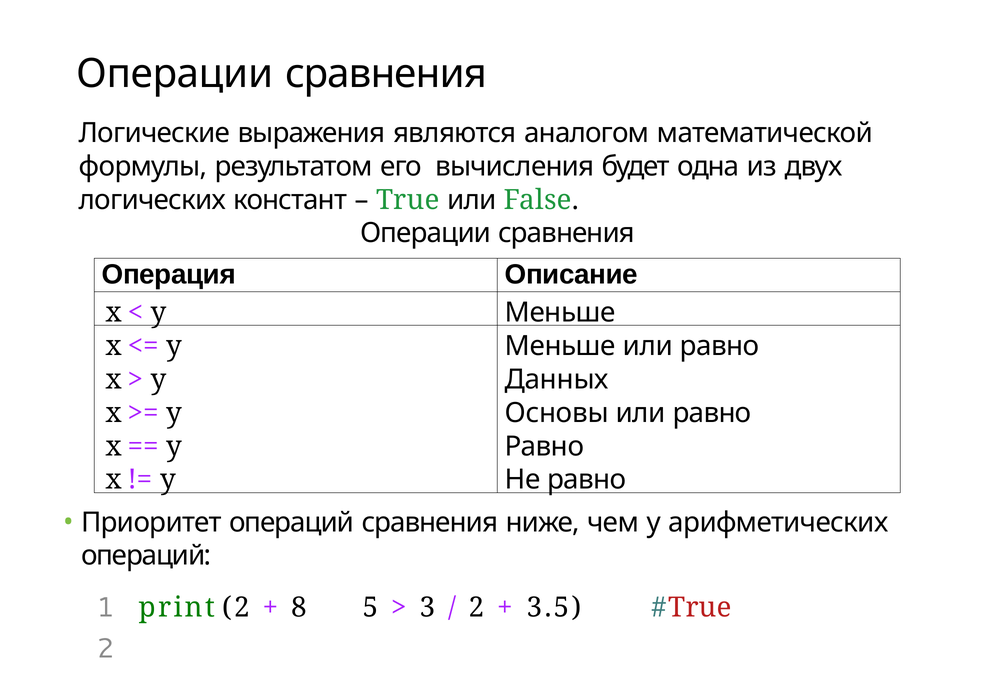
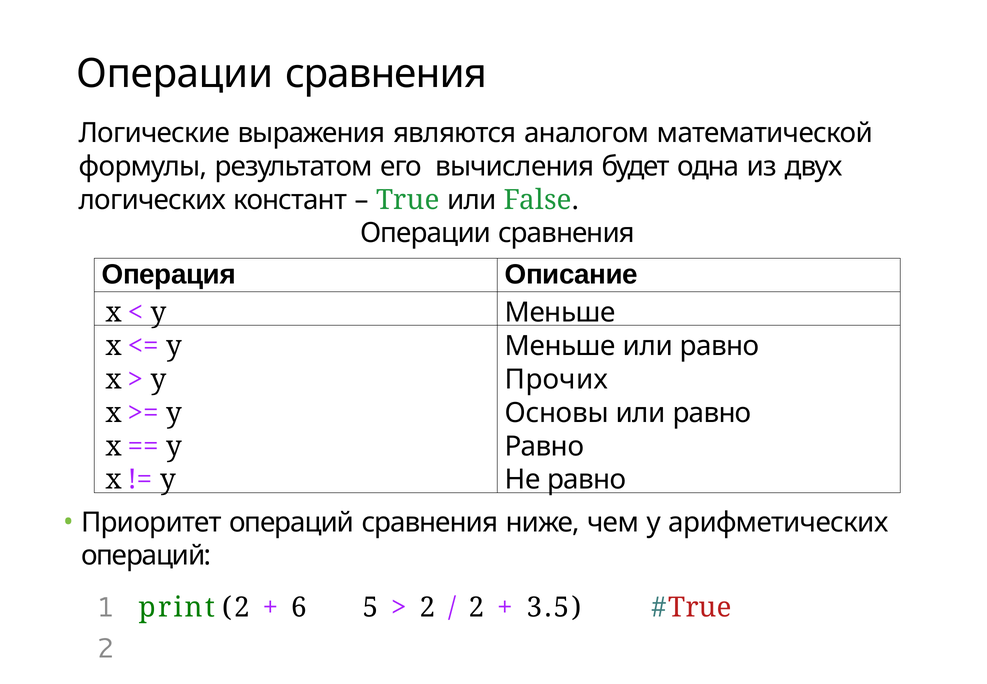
Данных: Данных -> Прочих (556, 379)
8: 8 -> 6 (299, 607)
3: 3 -> 2 (427, 607)
